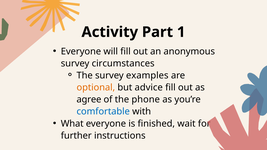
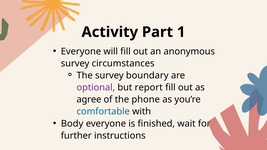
examples: examples -> boundary (147, 76)
optional colour: orange -> purple (96, 88)
advice: advice -> report (149, 88)
What: What -> Body (72, 124)
